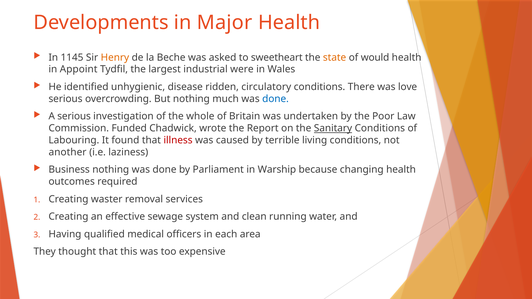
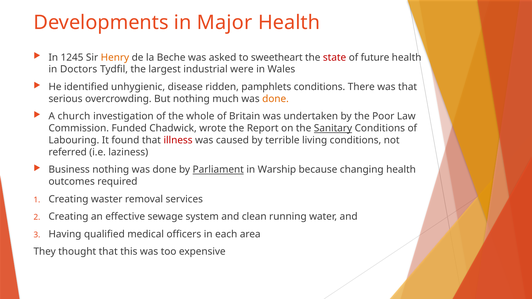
1145: 1145 -> 1245 (72, 57)
state colour: orange -> red (335, 57)
would: would -> future (375, 57)
Appoint: Appoint -> Doctors (79, 69)
circulatory: circulatory -> pamphlets (266, 87)
was love: love -> that (408, 87)
done colour: blue -> orange (276, 99)
A serious: serious -> church (74, 116)
another: another -> referred (68, 152)
Parliament underline: none -> present (218, 170)
